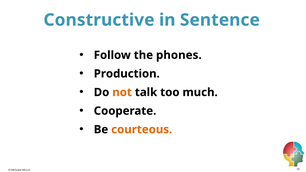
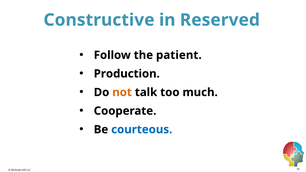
Sentence: Sentence -> Reserved (220, 20)
phones: phones -> patient (179, 55)
courteous colour: orange -> blue (142, 130)
